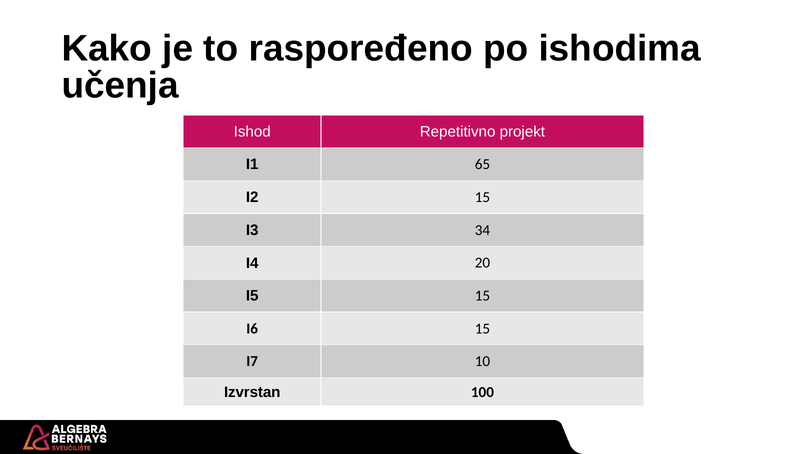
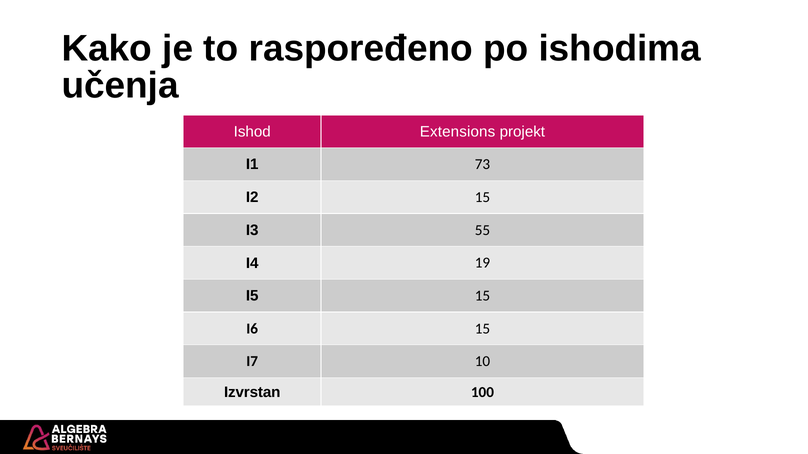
Repetitivno: Repetitivno -> Extensions (458, 132)
65: 65 -> 73 (482, 165)
34: 34 -> 55 (482, 230)
20: 20 -> 19 (482, 263)
